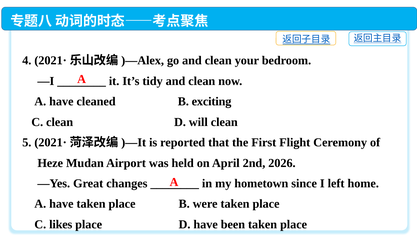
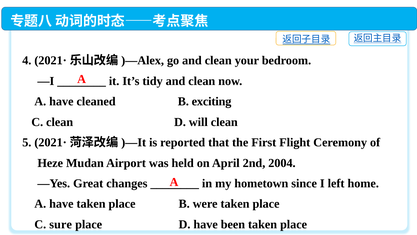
2026: 2026 -> 2004 (282, 163)
likes: likes -> sure (61, 224)
